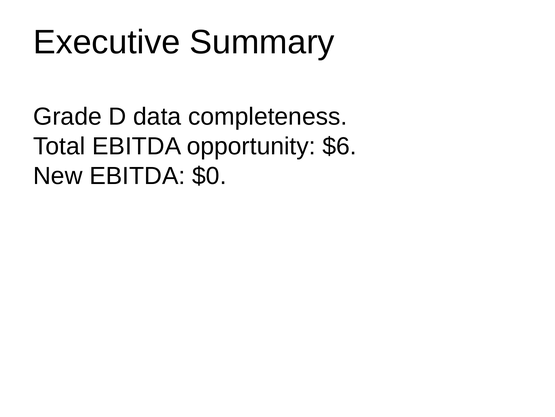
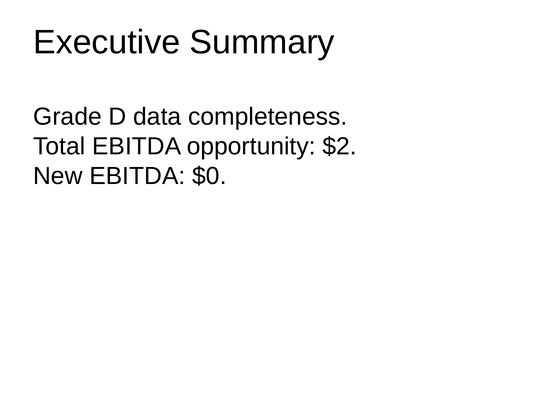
$6: $6 -> $2 (340, 146)
